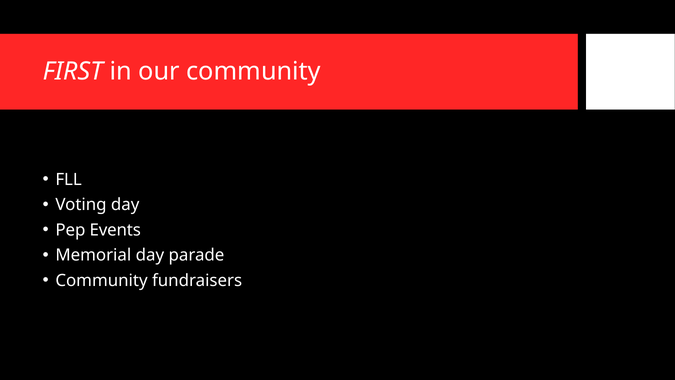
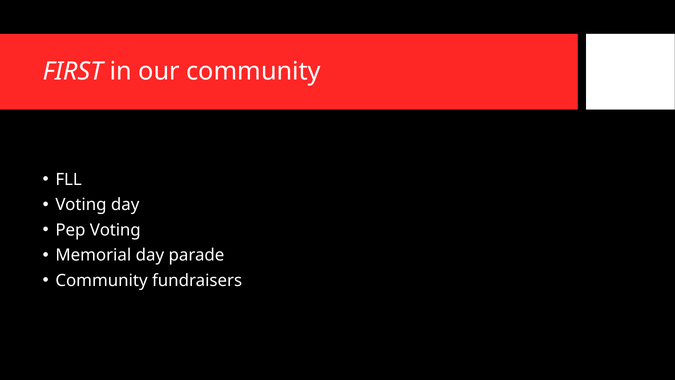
Pep Events: Events -> Voting (115, 230)
